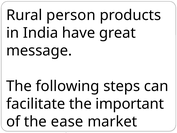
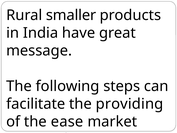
person: person -> smaller (71, 15)
important: important -> providing (130, 104)
